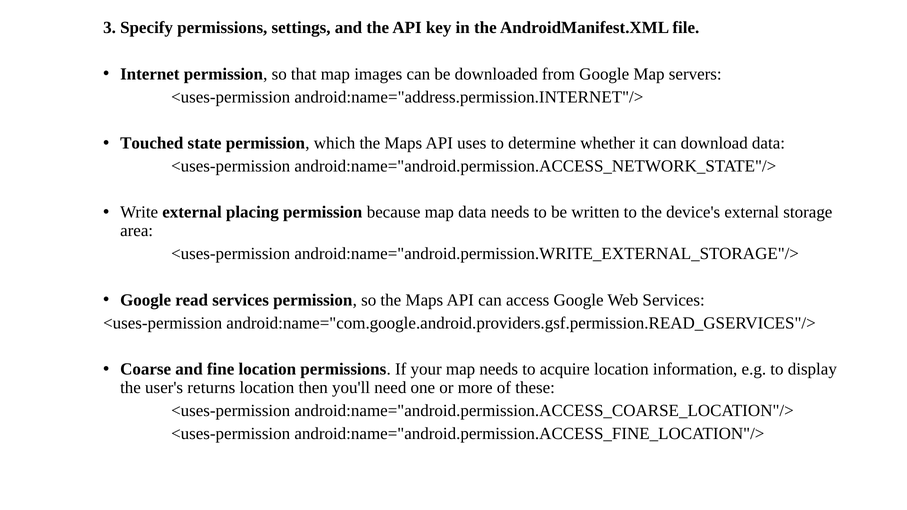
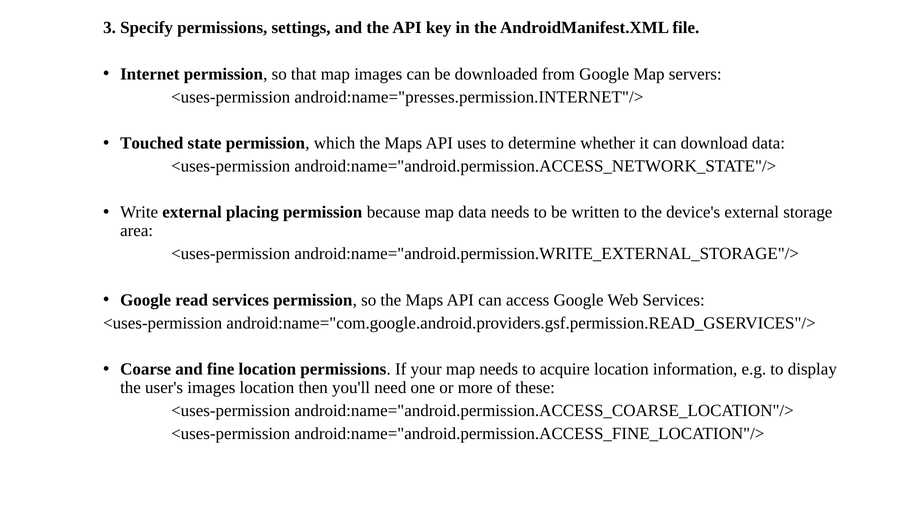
android:name="address.permission.INTERNET"/>: android:name="address.permission.INTERNET"/> -> android:name="presses.permission.INTERNET"/> (469, 97)
user's returns: returns -> images (211, 388)
